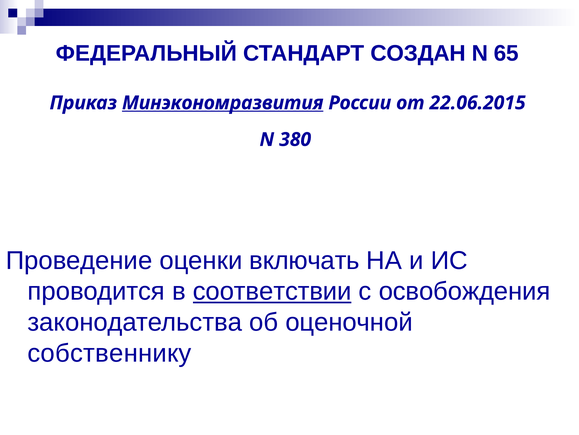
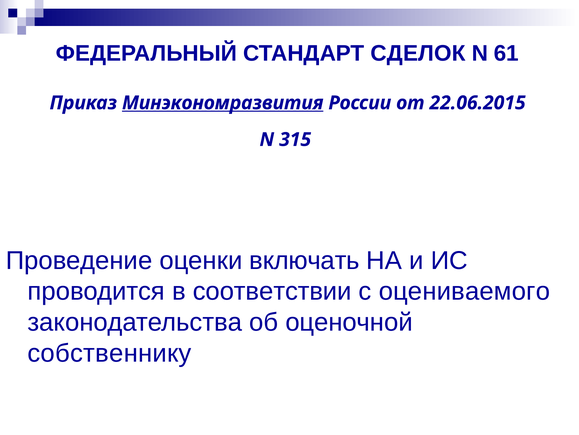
СОЗДАН: СОЗДАН -> СДЕЛОК (418, 53)
65: 65 -> 61 (506, 53)
380: 380 -> 315 (295, 139)
соответствии underline: present -> none (272, 291)
освобождения: освобождения -> оцениваемого (464, 291)
